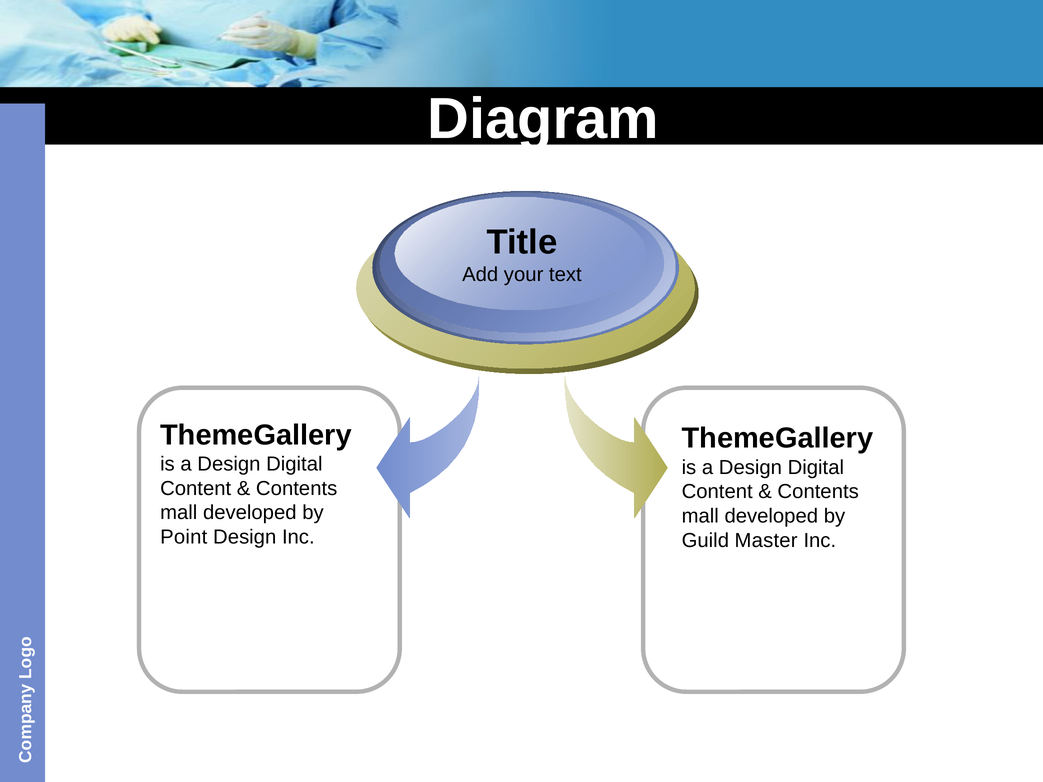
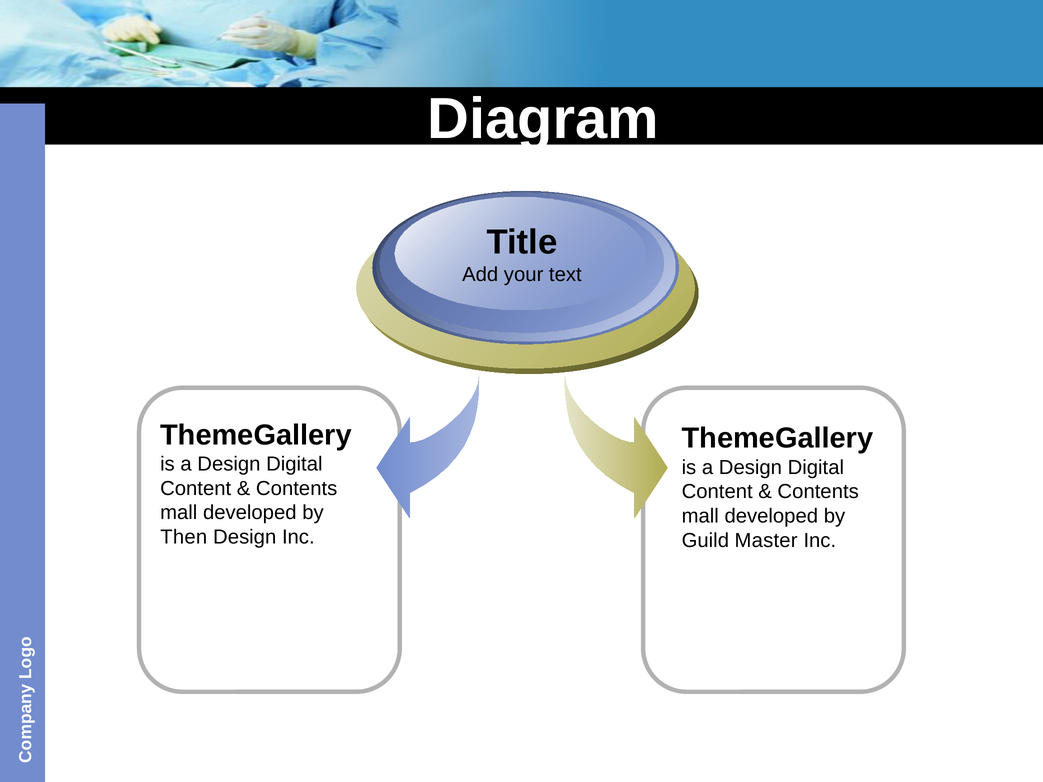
Point: Point -> Then (184, 537)
